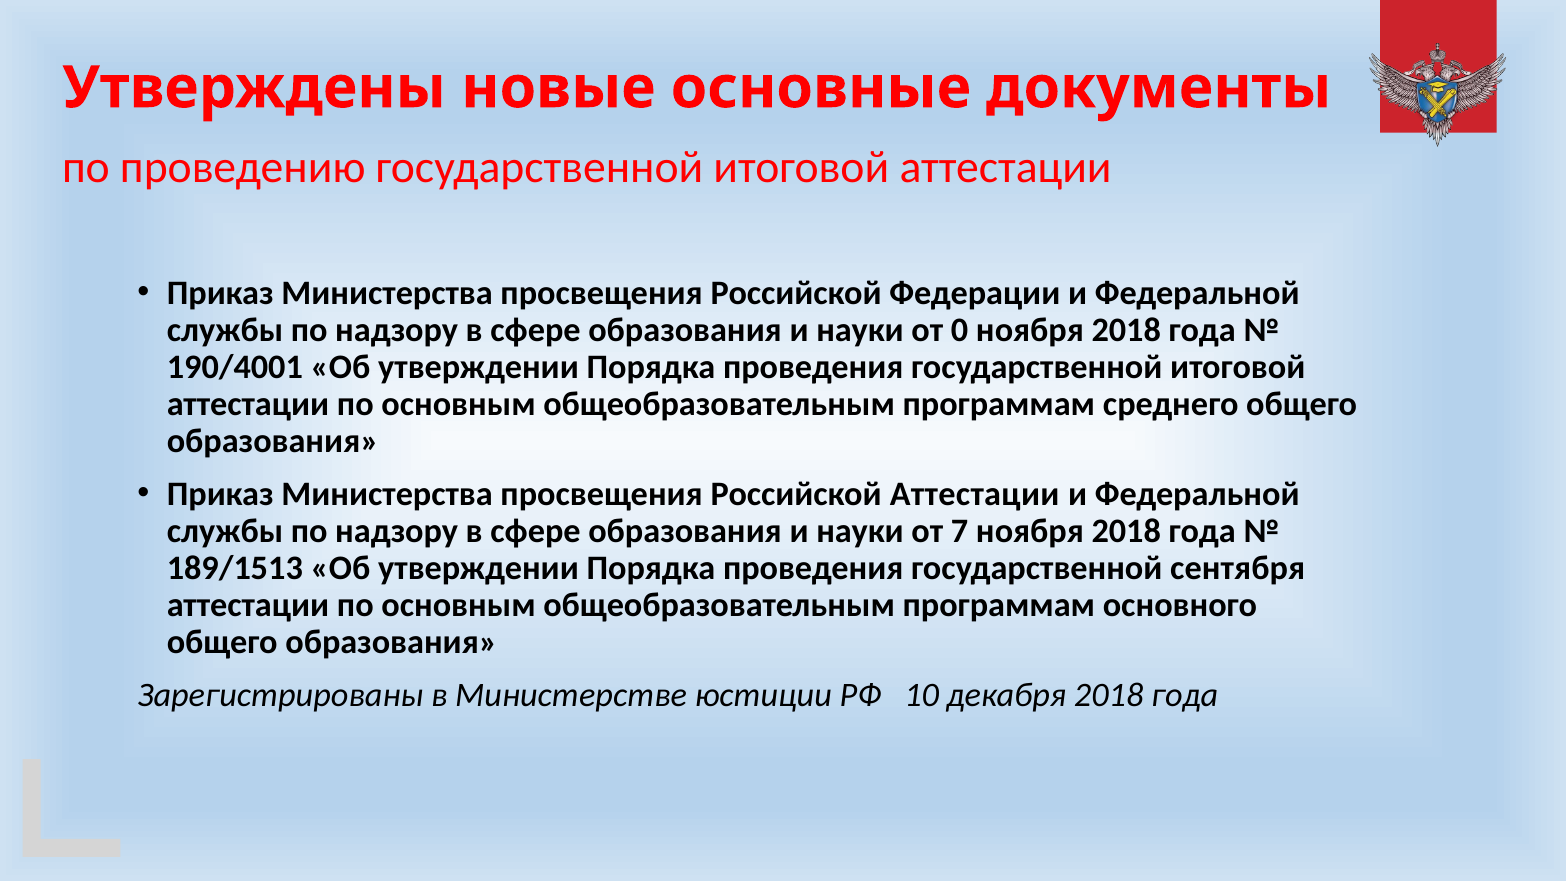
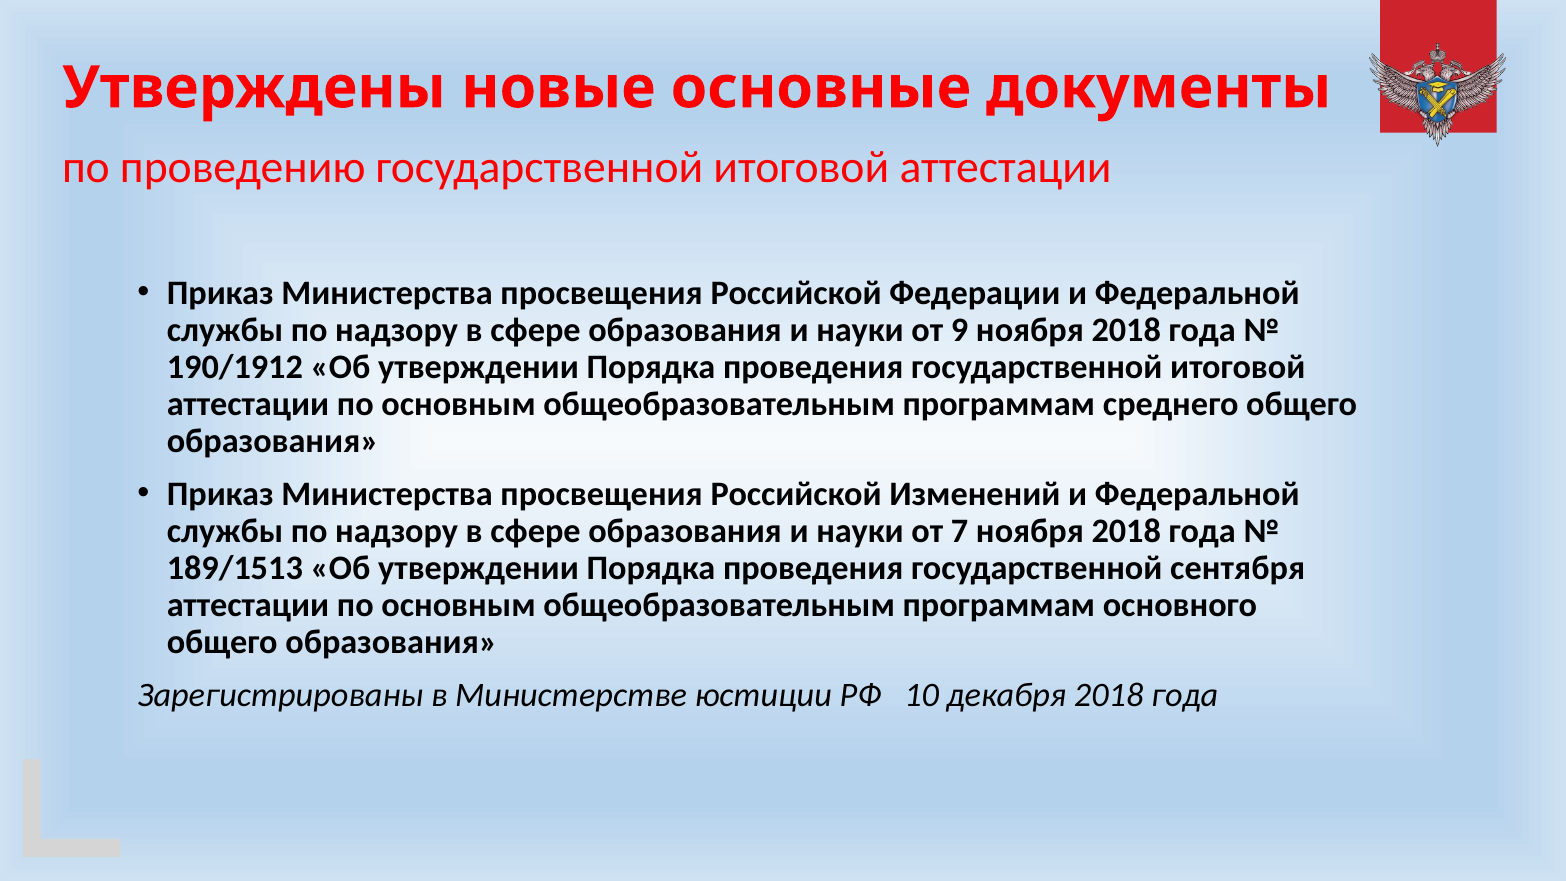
0: 0 -> 9 (960, 330)
190/4001: 190/4001 -> 190/1912 (235, 367)
Российской Аттестации: Аттестации -> Изменений (975, 494)
